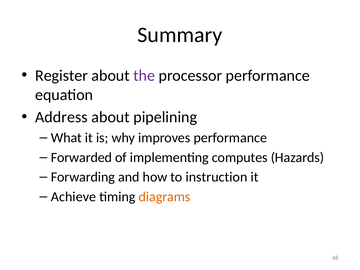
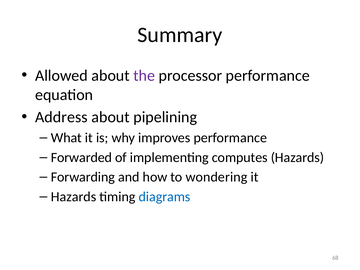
Register: Register -> Allowed (61, 76)
instruction: instruction -> wondering (216, 177)
Achieve: Achieve -> Hazards (74, 197)
diagrams colour: orange -> blue (165, 197)
